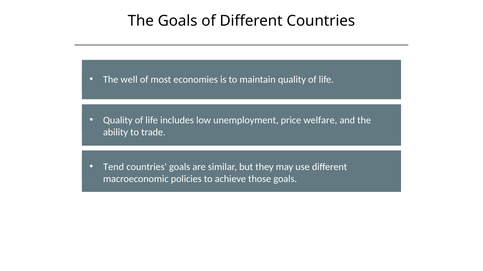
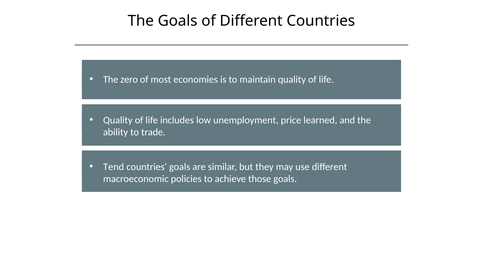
well: well -> zero (129, 80)
welfare: welfare -> learned (320, 120)
